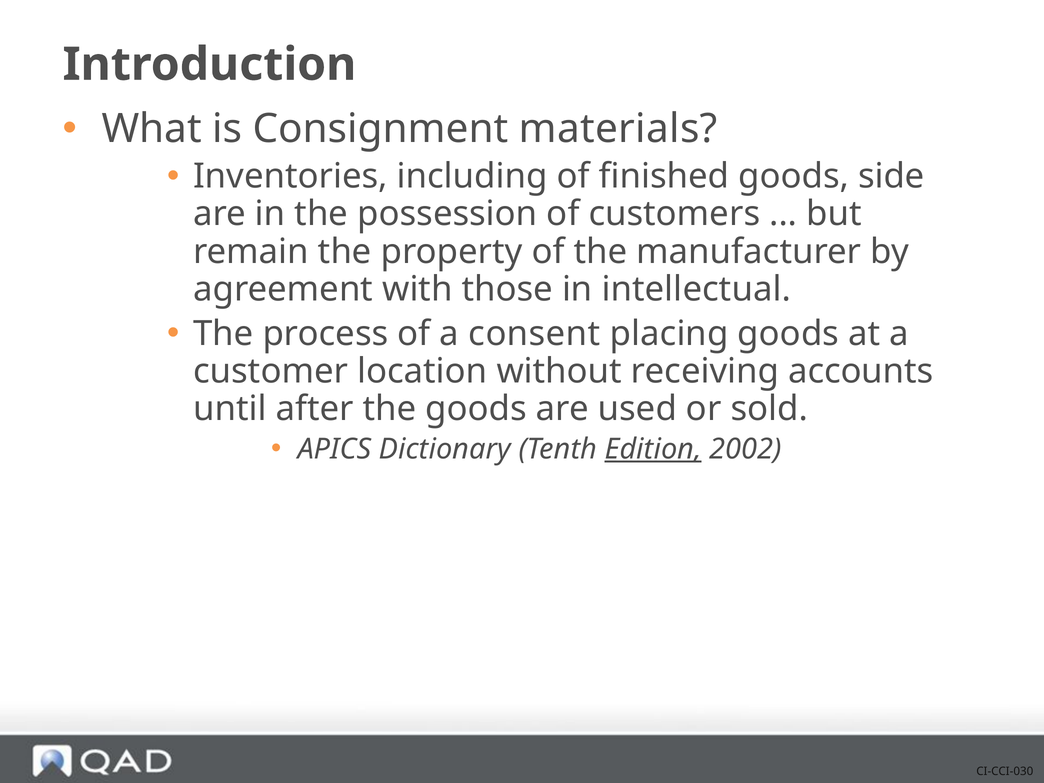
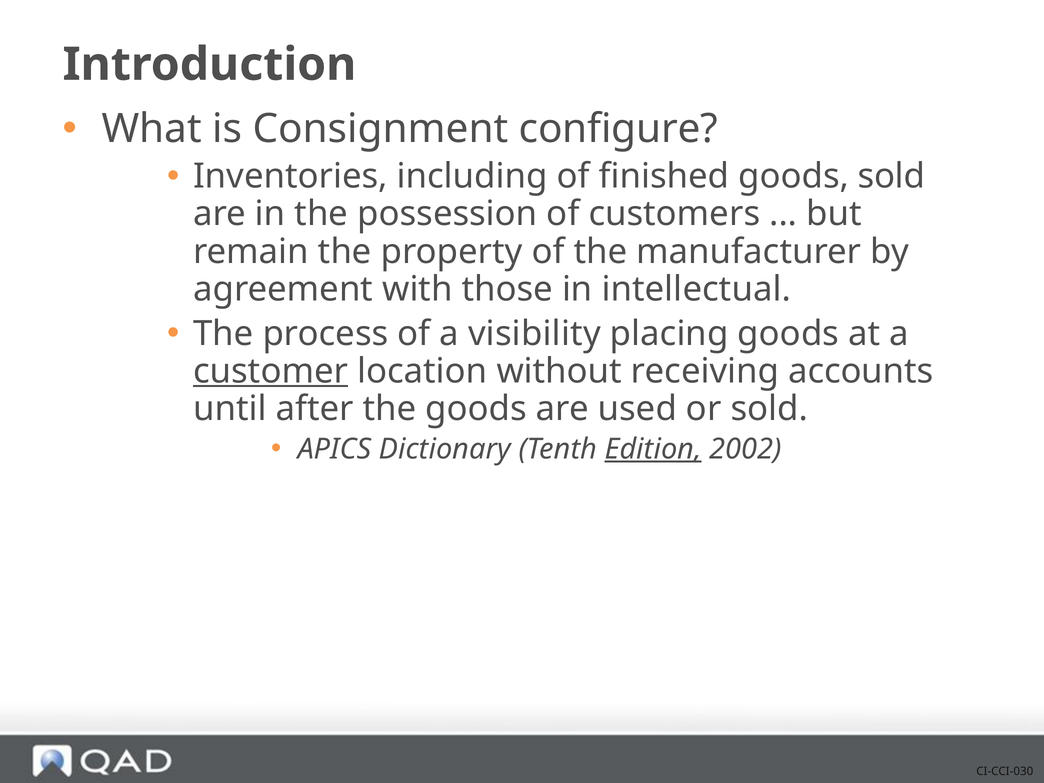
materials: materials -> configure (618, 129)
goods side: side -> sold (891, 176)
consent: consent -> visibility (534, 334)
customer underline: none -> present (271, 371)
